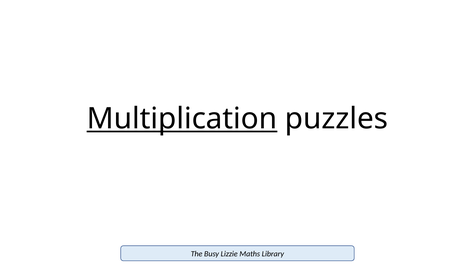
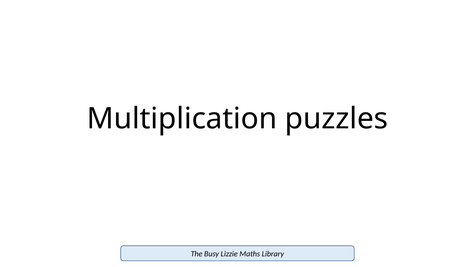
Multiplication underline: present -> none (182, 119)
